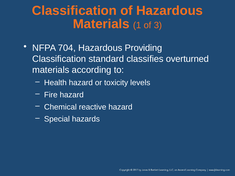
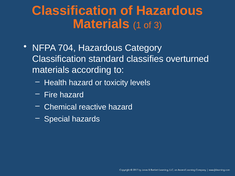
Providing: Providing -> Category (143, 48)
